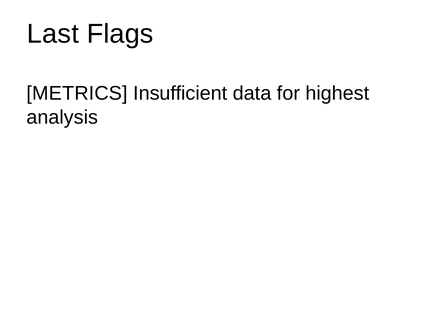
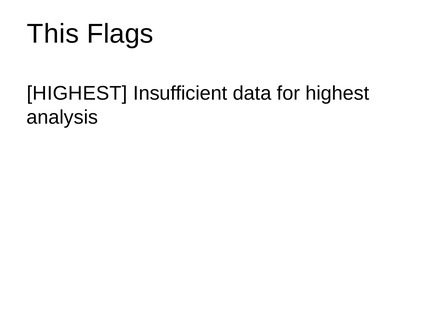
Last: Last -> This (53, 34)
METRICS: METRICS -> HIGHEST (77, 93)
